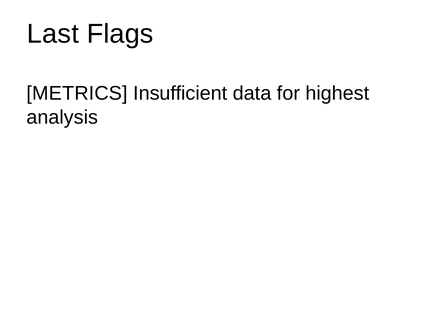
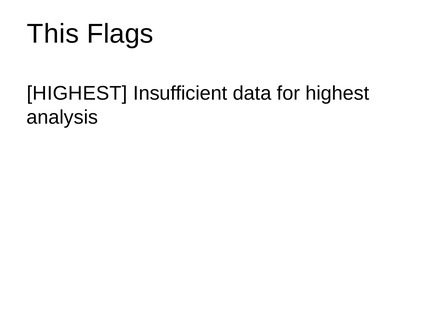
Last: Last -> This (53, 34)
METRICS: METRICS -> HIGHEST (77, 93)
